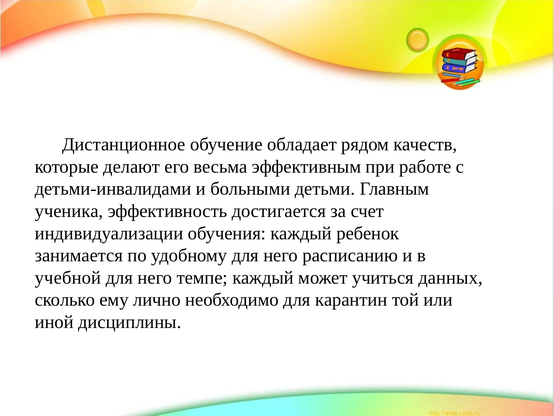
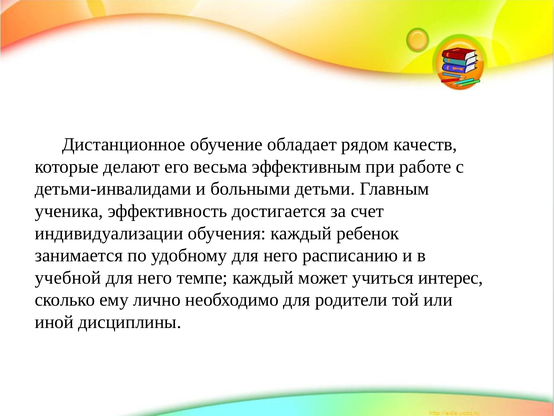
данных: данных -> интерес (451, 277)
карантин: карантин -> родители (351, 299)
